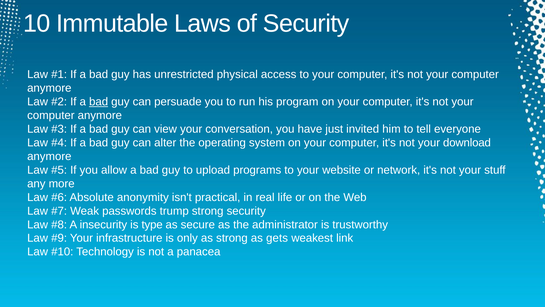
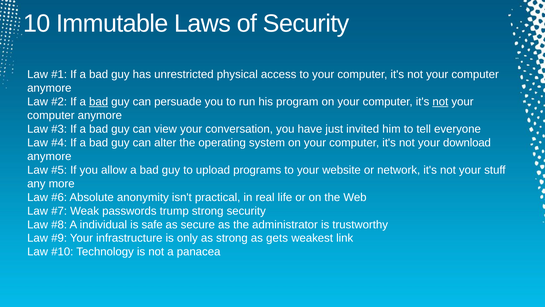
not underline: none -> present (440, 102)
insecurity: insecurity -> individual (103, 224)
type: type -> safe (152, 224)
